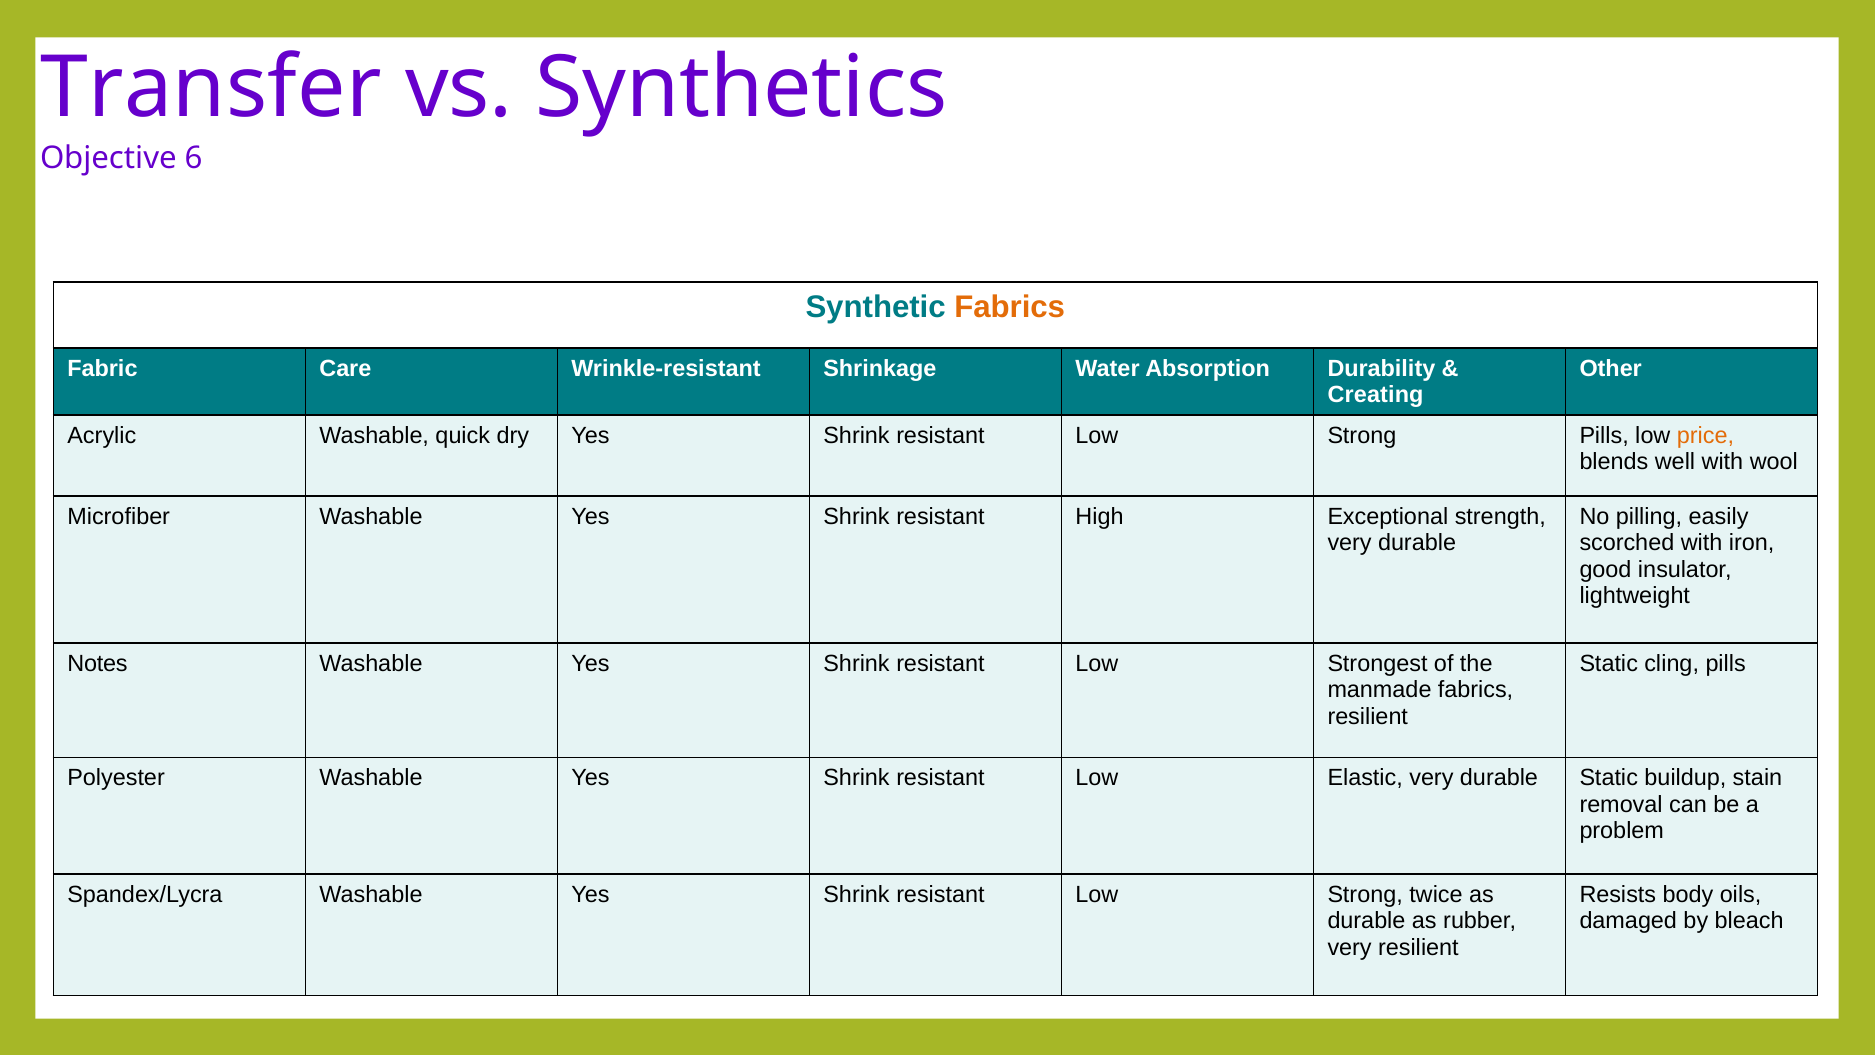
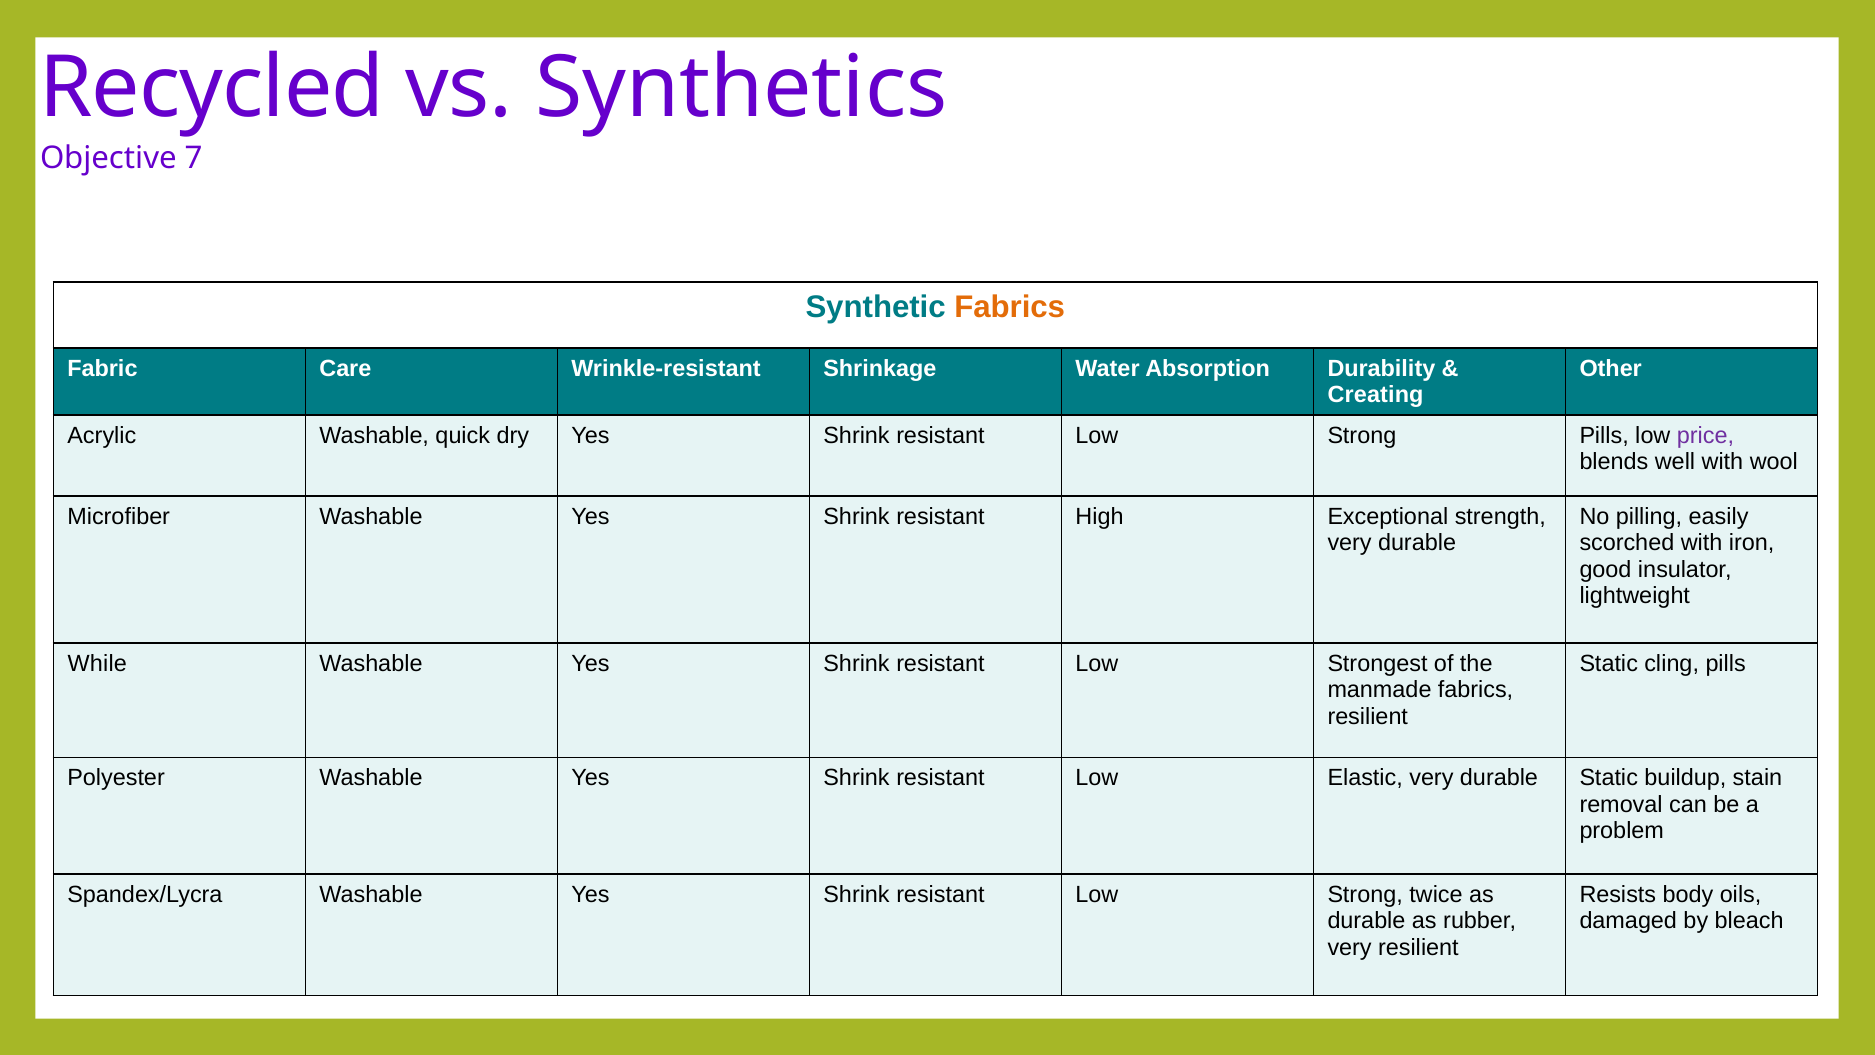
Transfer: Transfer -> Recycled (212, 88)
6: 6 -> 7 (194, 158)
price colour: orange -> purple (1705, 435)
Notes: Notes -> While (97, 664)
